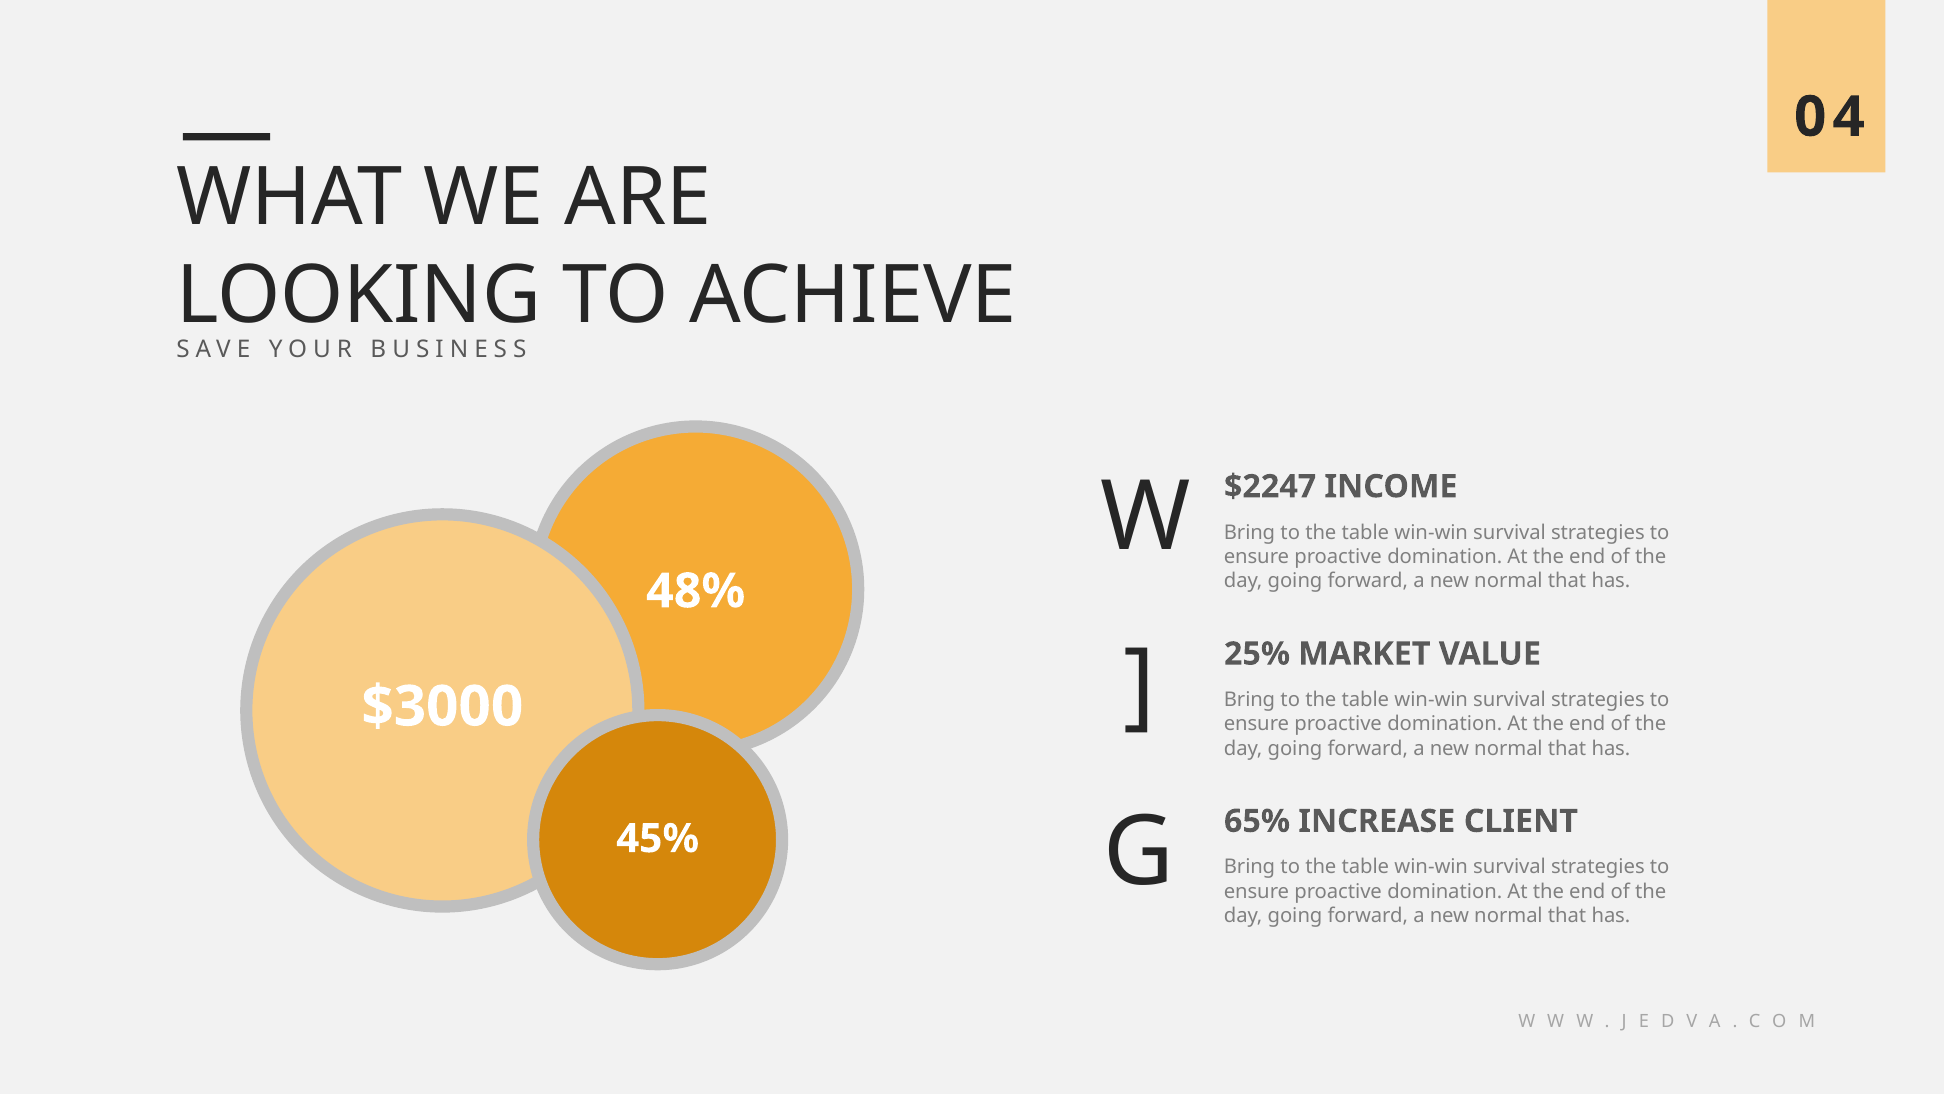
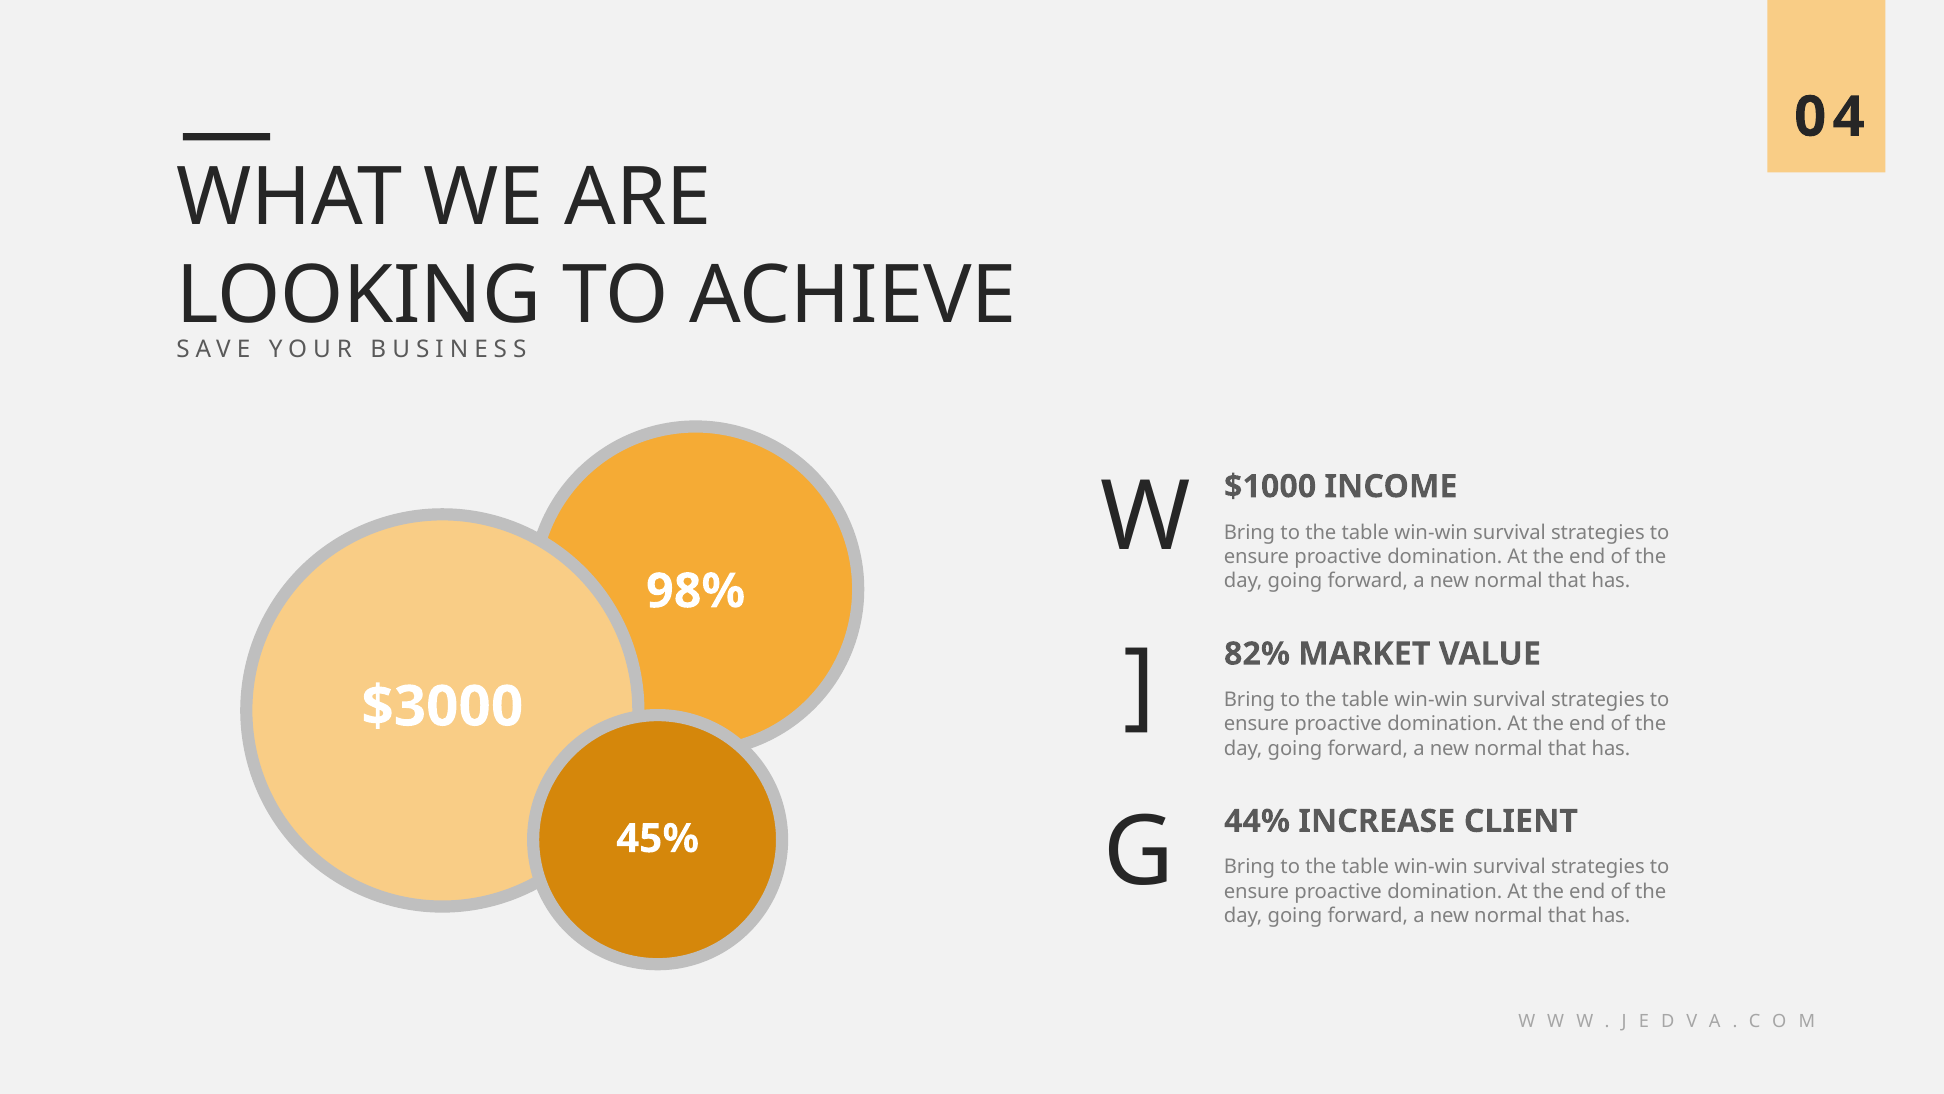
$2247: $2247 -> $1000 (1270, 486)
48%: 48% -> 98% (696, 591)
25%: 25% -> 82% (1257, 654)
65%: 65% -> 44% (1257, 821)
